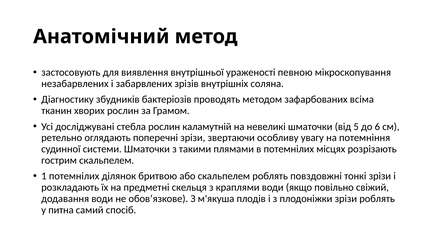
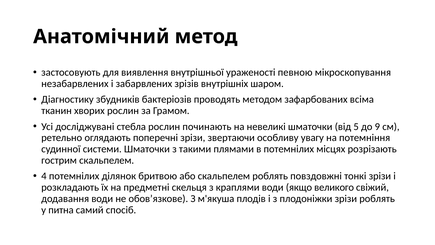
соляна: соляна -> шаром (267, 84)
каламутній: каламутній -> починають (207, 126)
6: 6 -> 9 (377, 126)
1: 1 -> 4 (44, 176)
повільно: повільно -> великого (334, 187)
